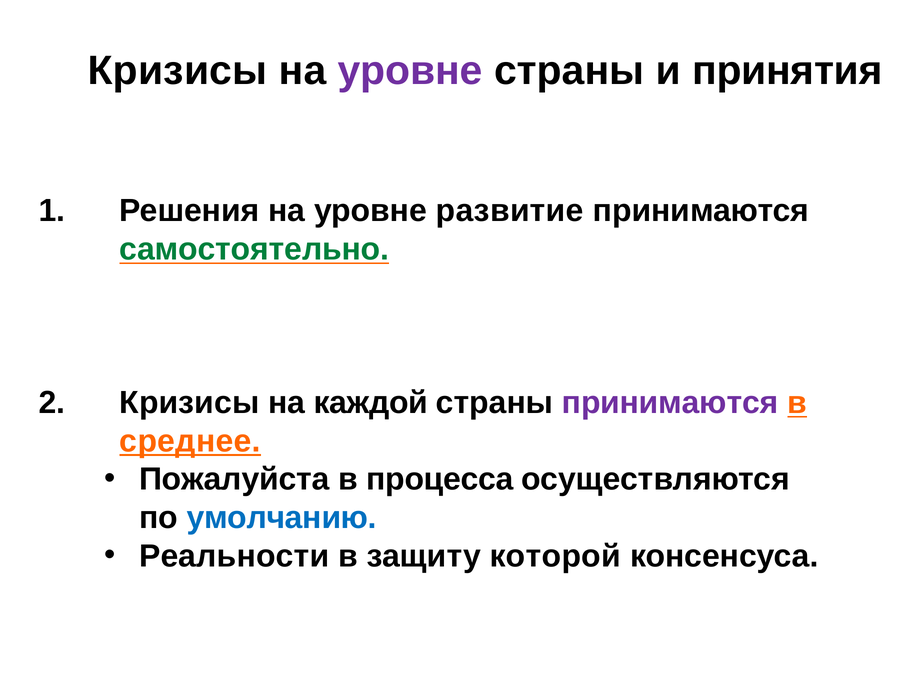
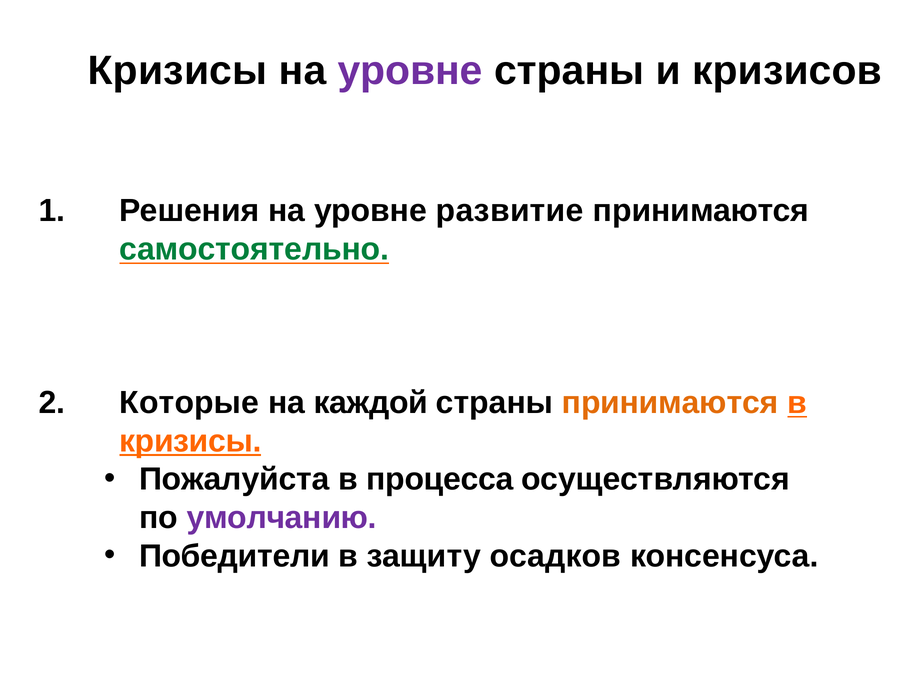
принятия: принятия -> кризисов (787, 71)
Кризисы: Кризисы -> Которые (189, 402)
принимаются colour: purple -> orange (670, 402)
среднее: среднее -> кризисы (190, 441)
умолчанию colour: blue -> purple (282, 518)
Реальности: Реальности -> Победители (234, 556)
которой: которой -> осадков (555, 556)
